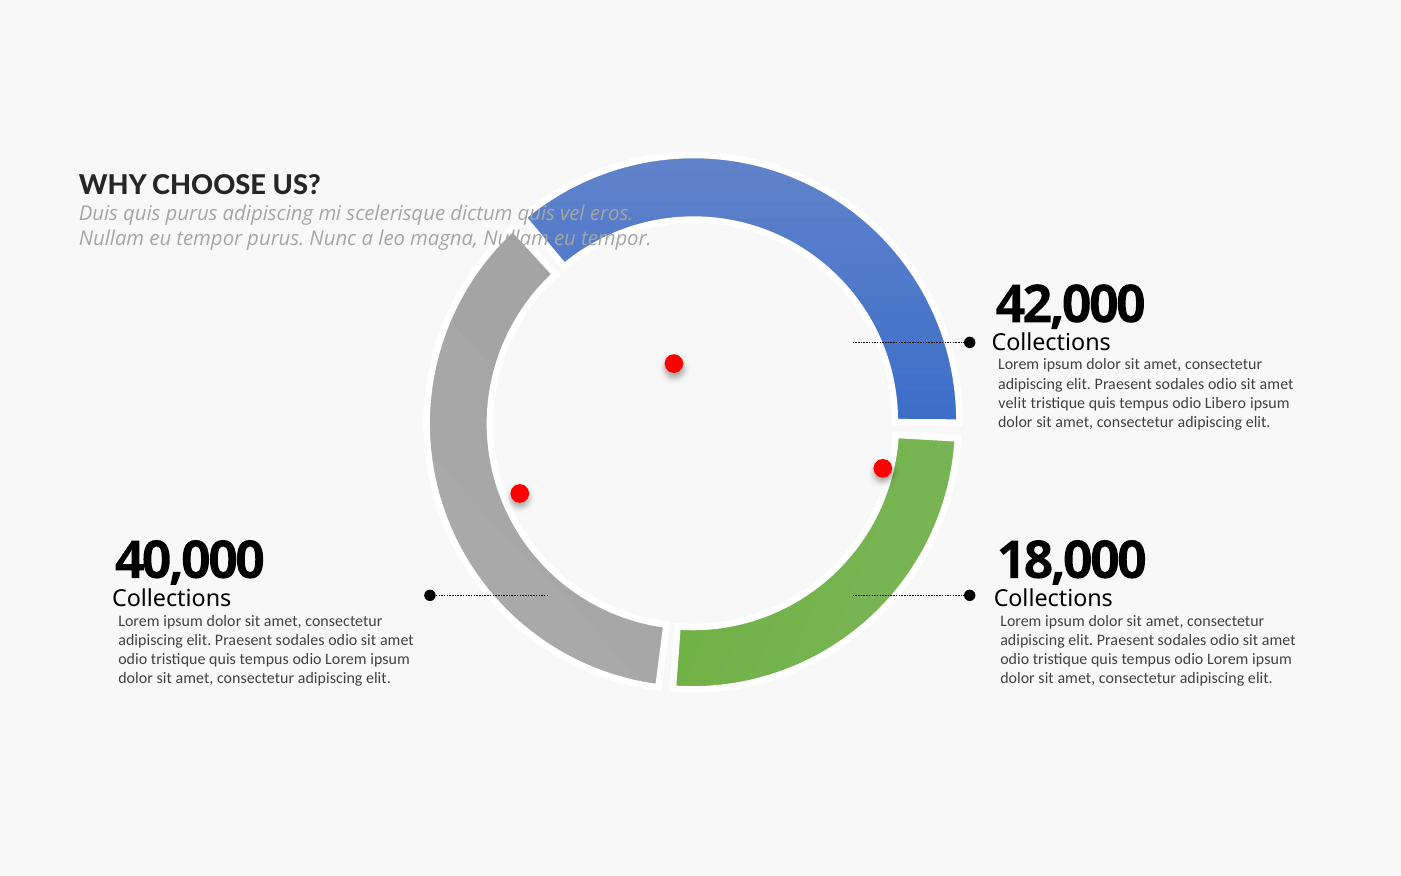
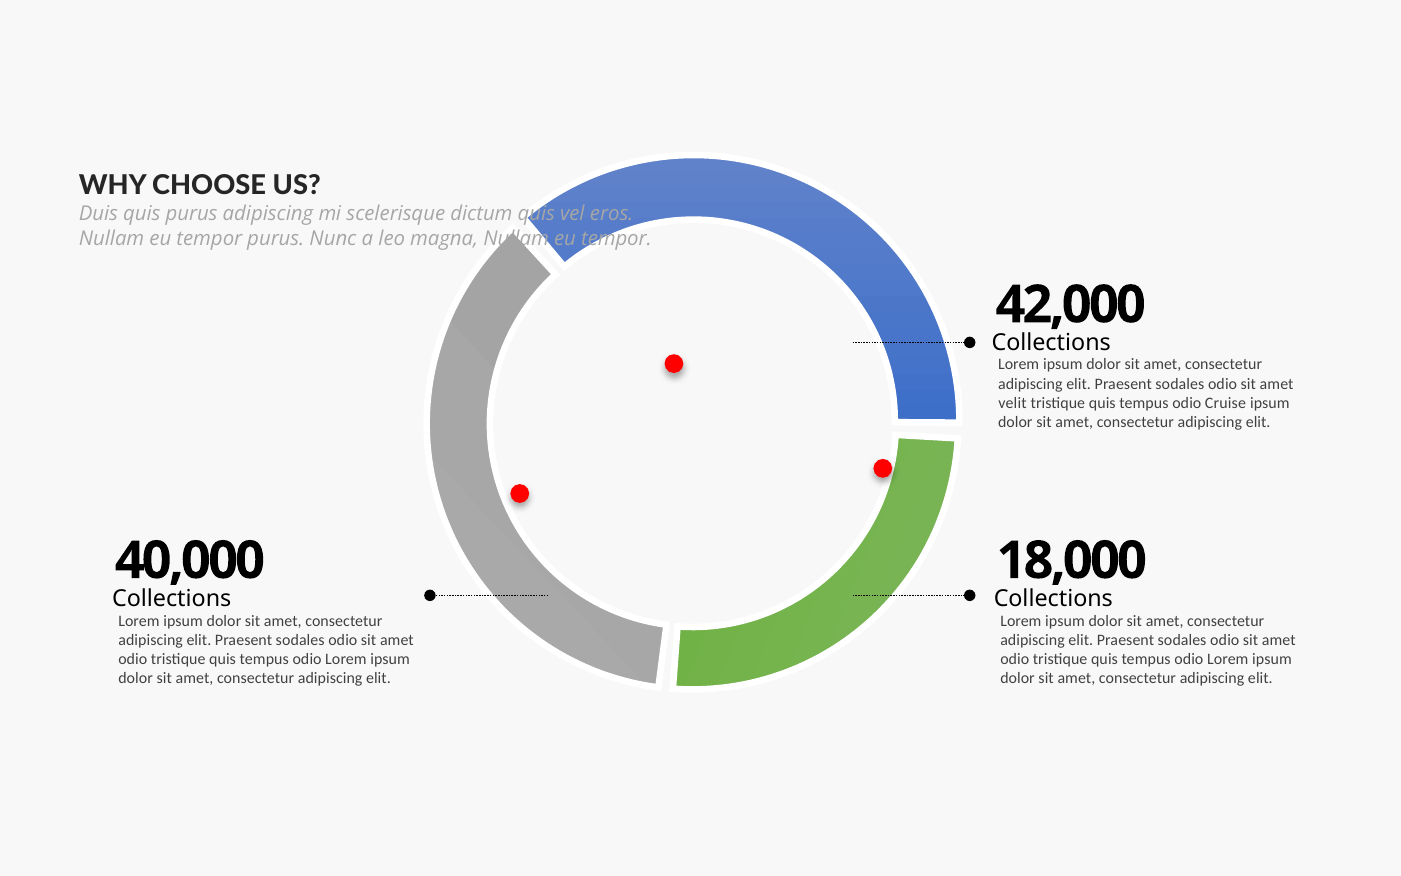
Libero: Libero -> Cruise (1225, 403)
